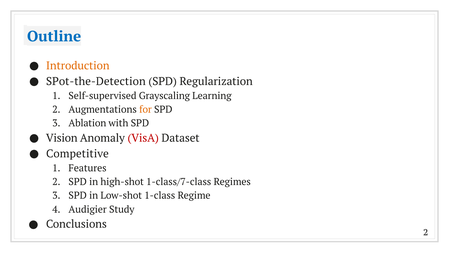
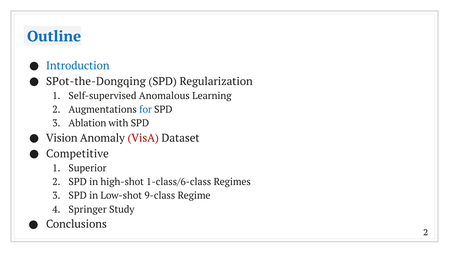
Introduction colour: orange -> blue (78, 66)
SPot-the-Detection: SPot-the-Detection -> SPot-the-Dongqing (96, 81)
Grayscaling: Grayscaling -> Anomalous (164, 96)
for colour: orange -> blue (145, 109)
Features: Features -> Superior (87, 168)
1-class/7-class: 1-class/7-class -> 1-class/6-class (179, 182)
1-class: 1-class -> 9-class (160, 195)
Audigier: Audigier -> Springer (88, 209)
